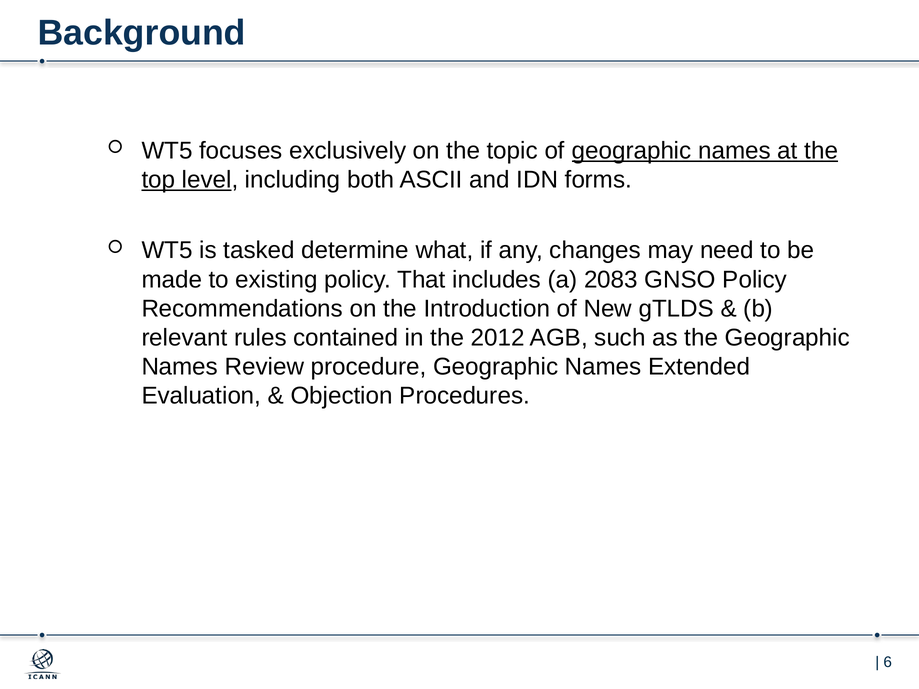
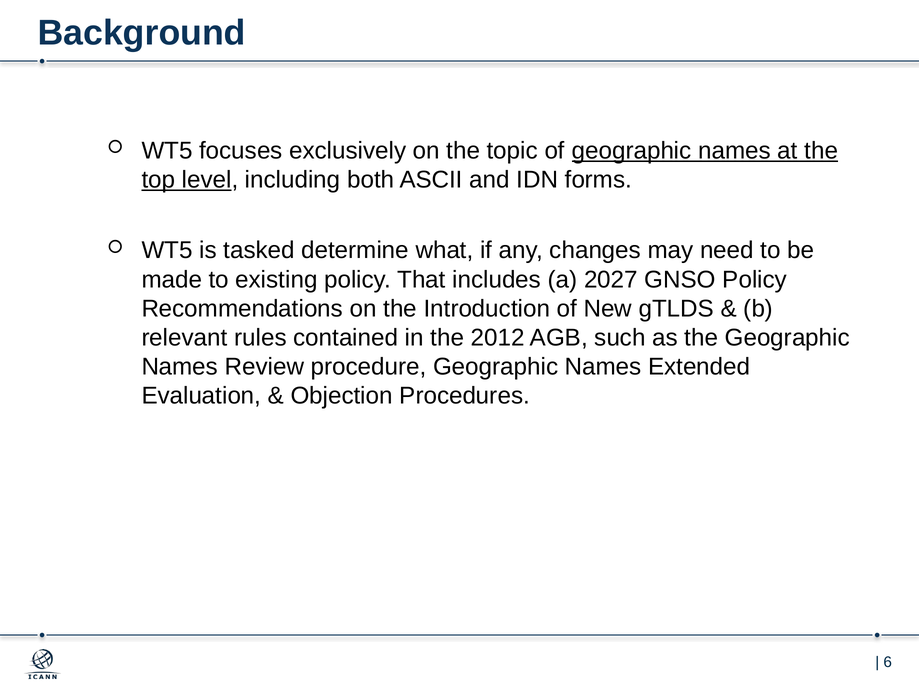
2083: 2083 -> 2027 (611, 280)
